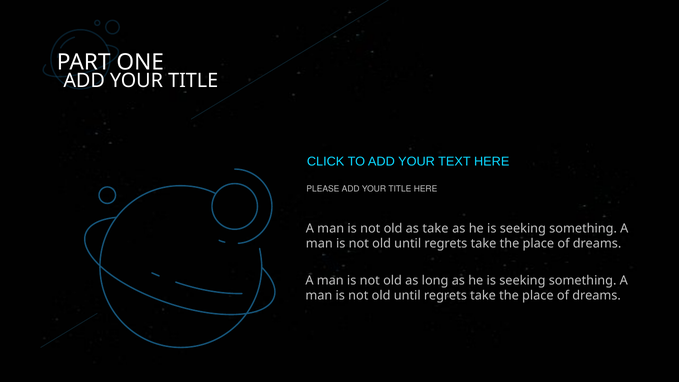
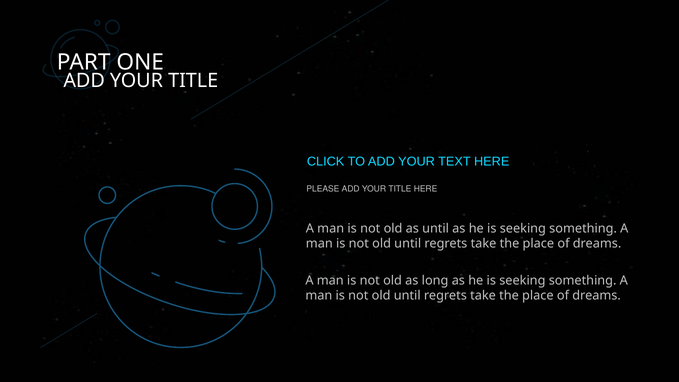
as take: take -> until (436, 228)
